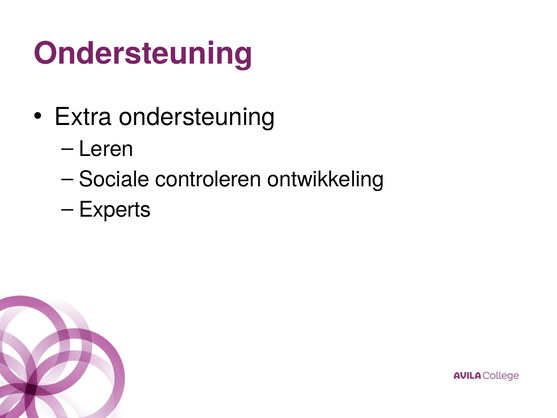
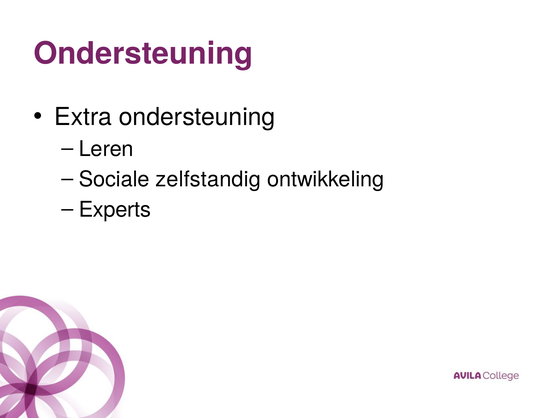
controleren: controleren -> zelfstandig (208, 179)
